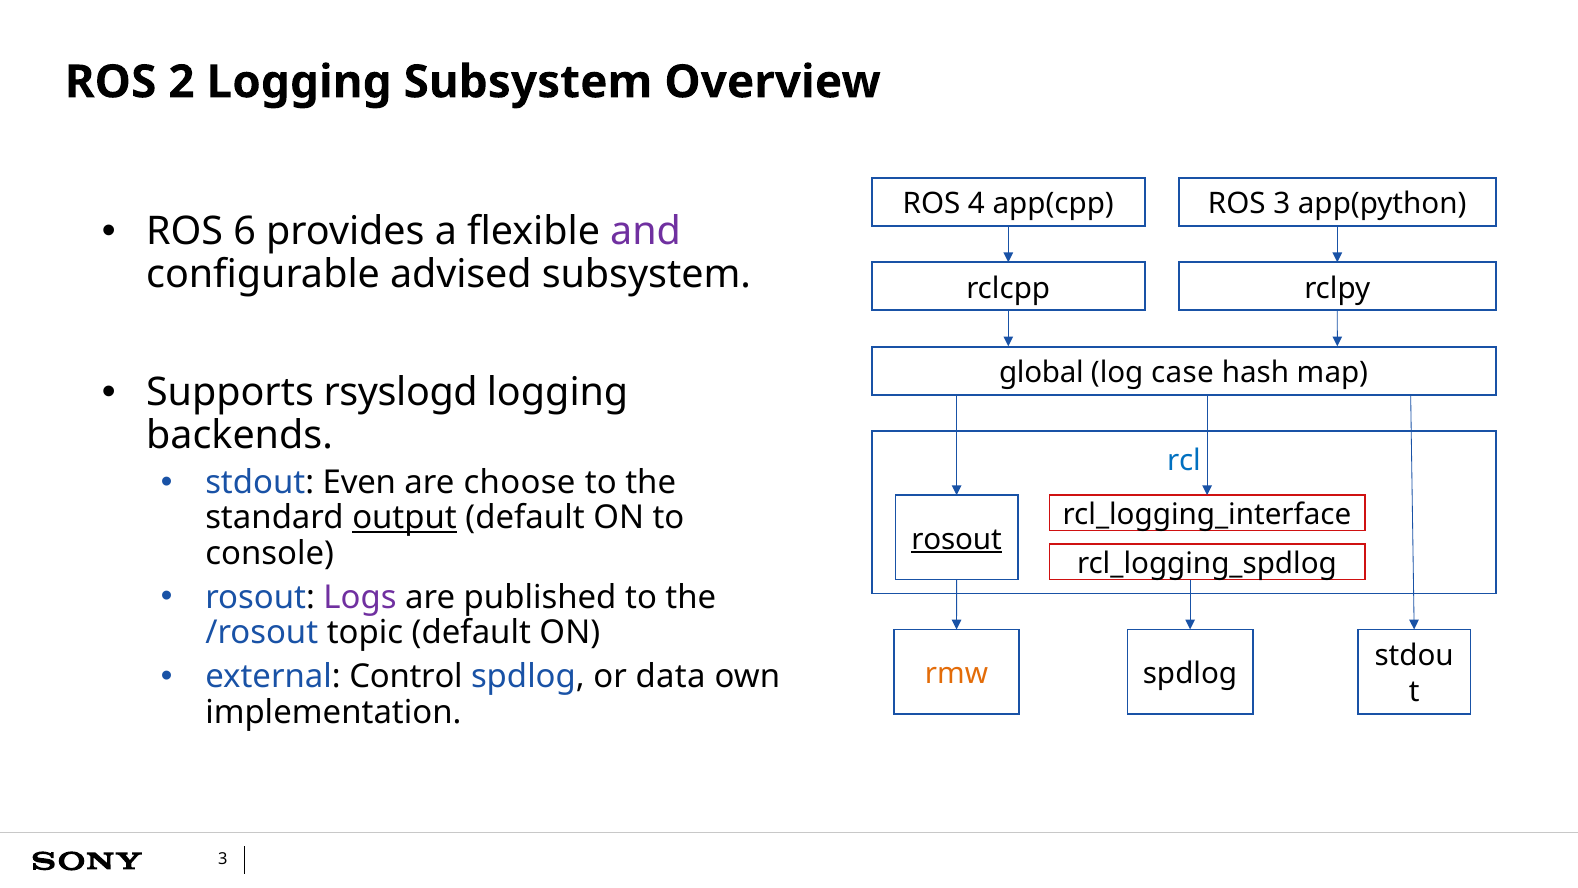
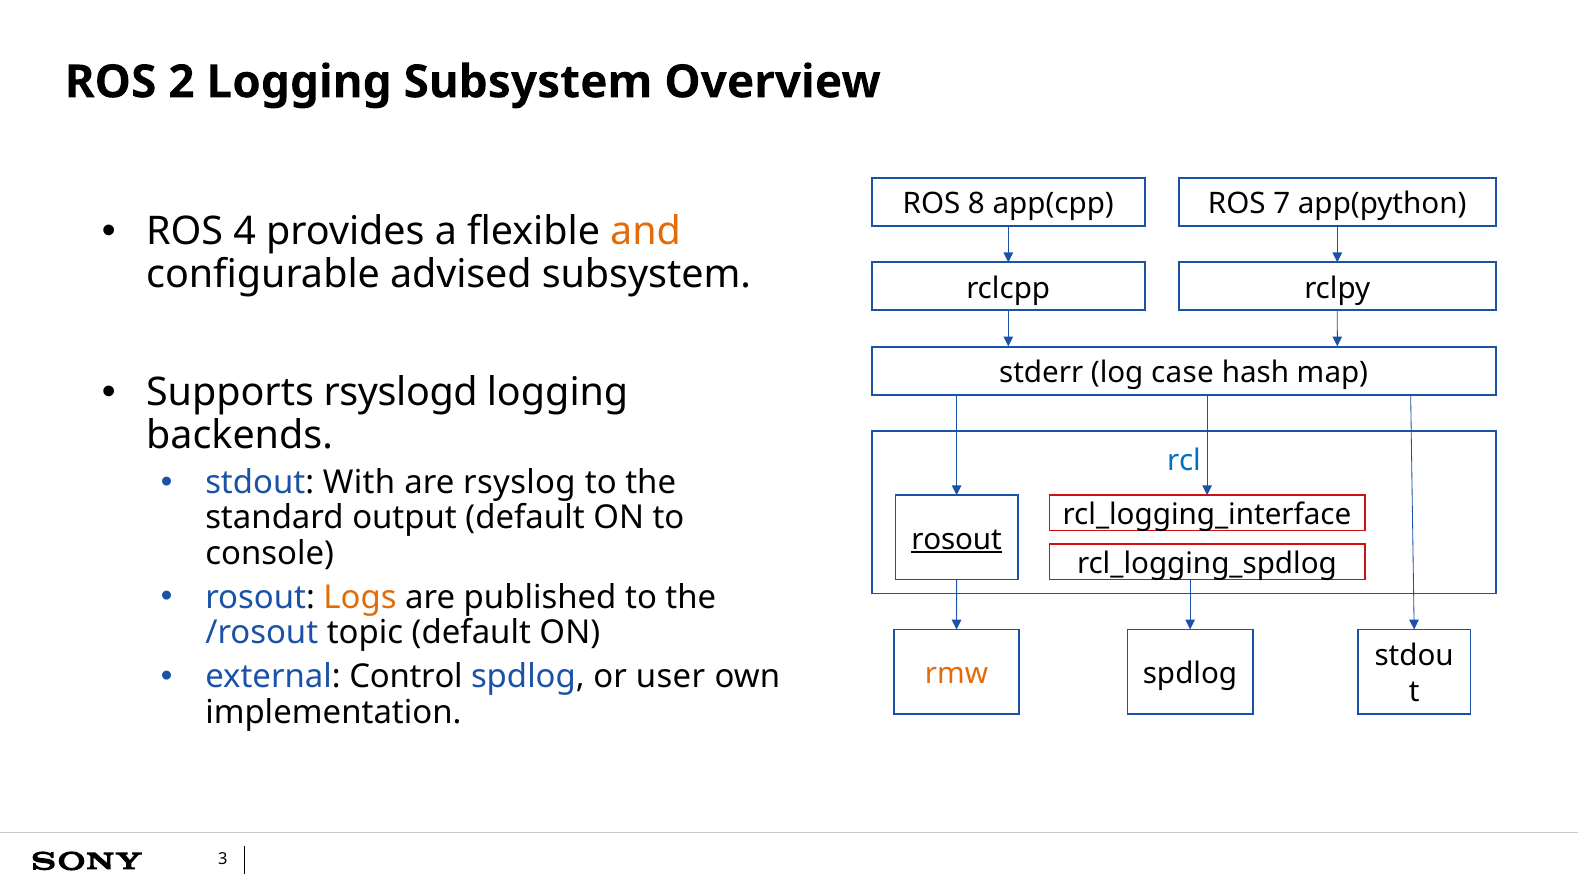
4: 4 -> 8 (976, 204)
ROS 3: 3 -> 7 (1282, 204)
6: 6 -> 4 (245, 232)
and colour: purple -> orange (646, 232)
global: global -> stderr (1041, 373)
Even: Even -> With (359, 482)
choose: choose -> rsyslog (519, 482)
output underline: present -> none (405, 518)
Logs colour: purple -> orange (360, 597)
data: data -> user (671, 676)
